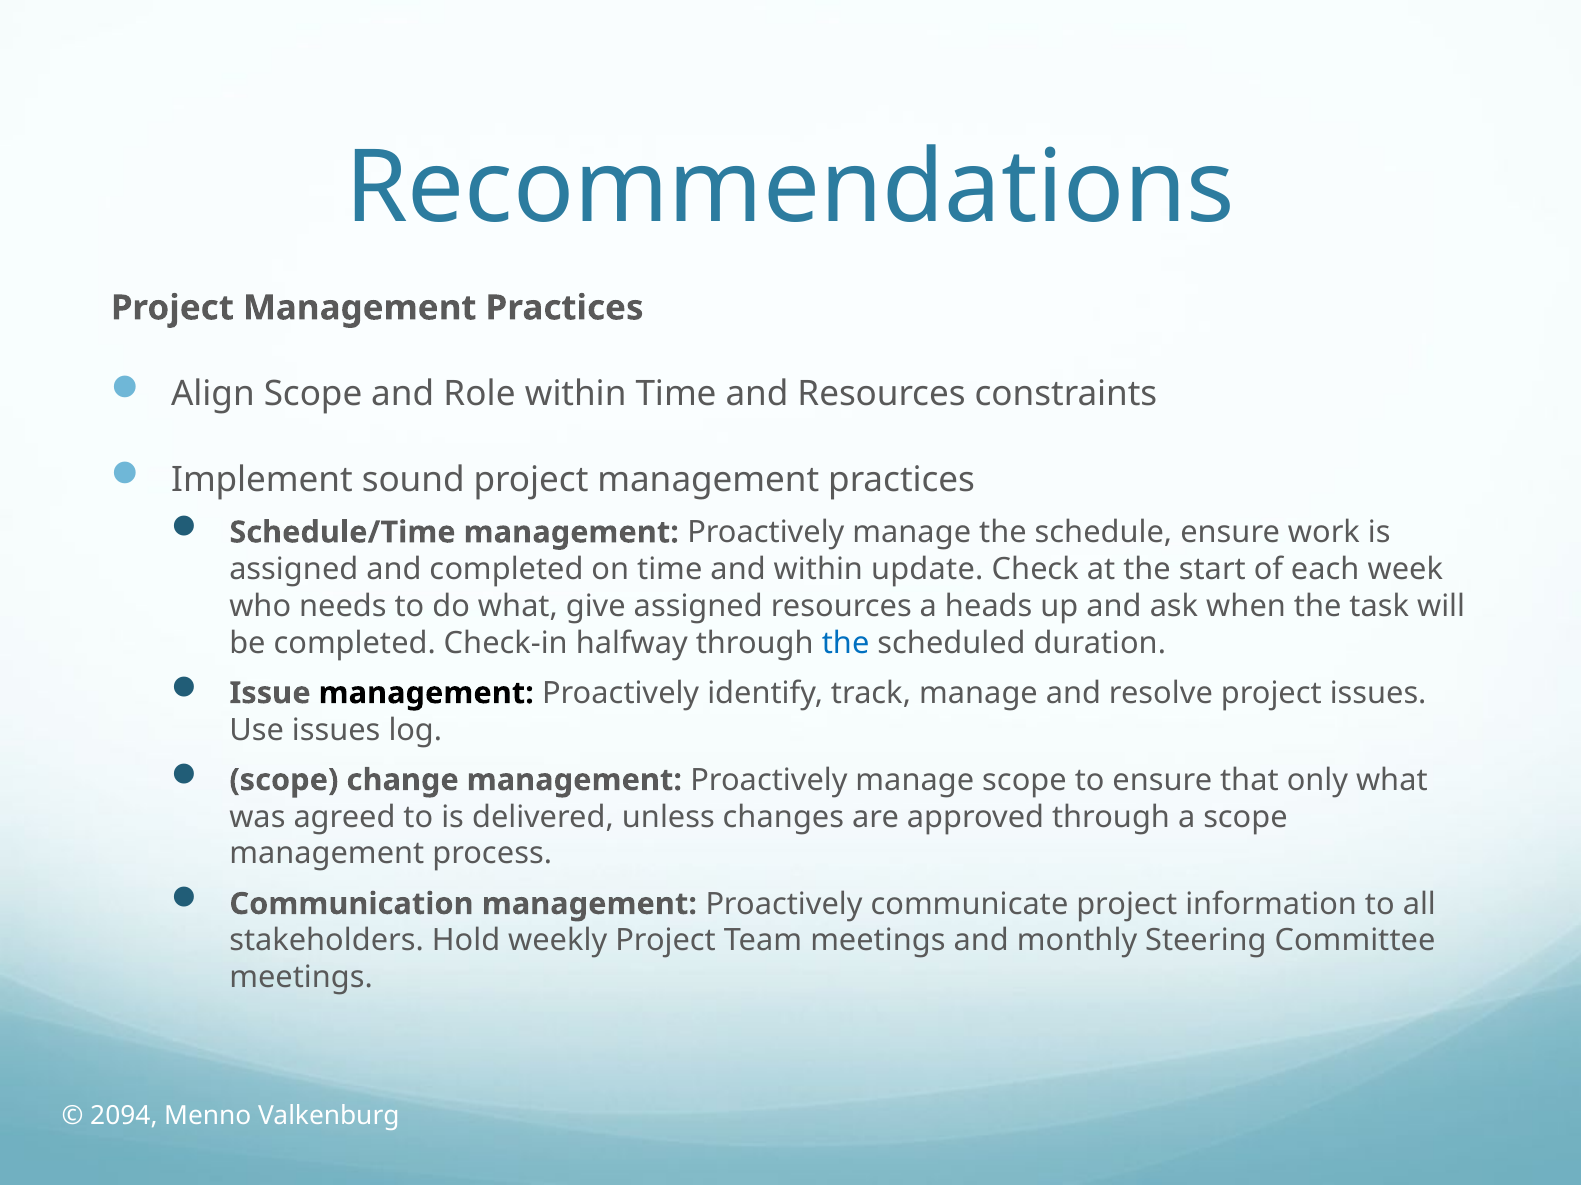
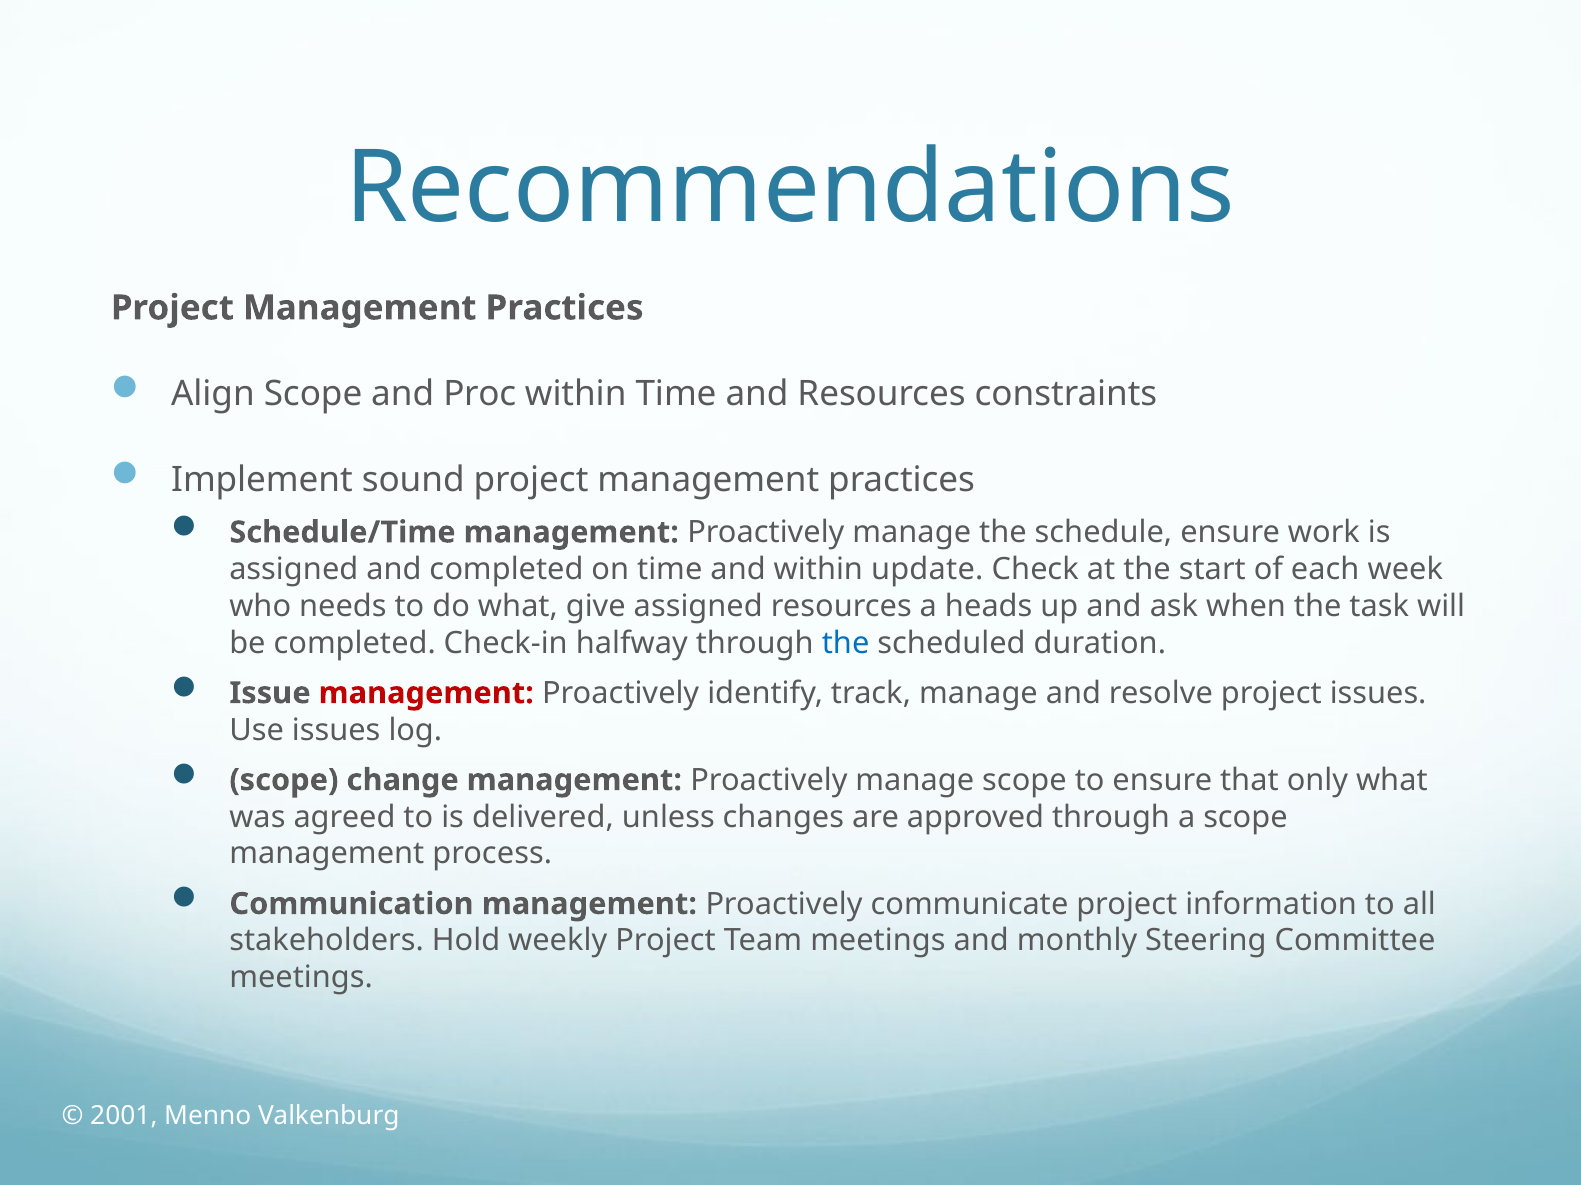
Role: Role -> Proc (480, 394)
management colour: black -> red (426, 694)
2094: 2094 -> 2001 (124, 1116)
